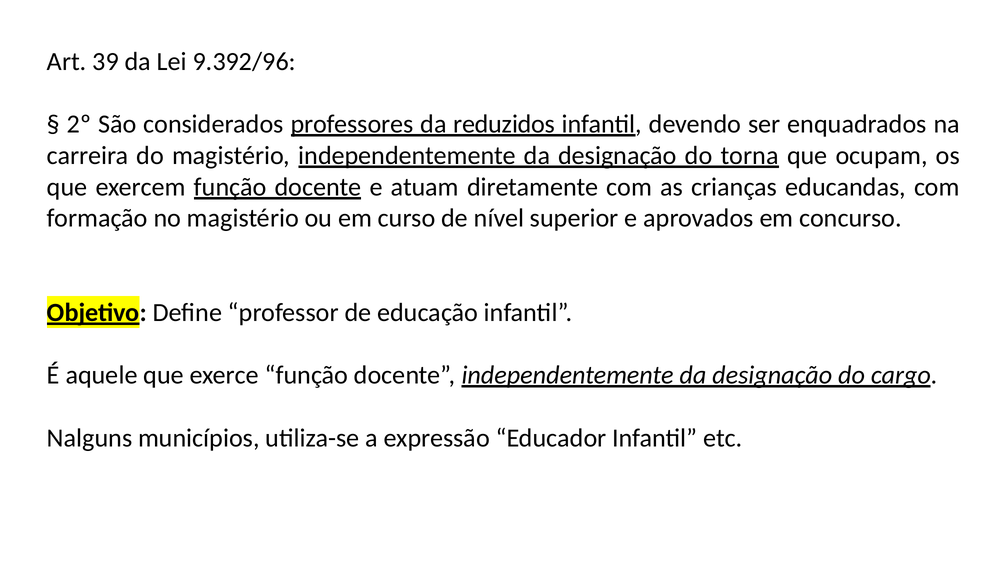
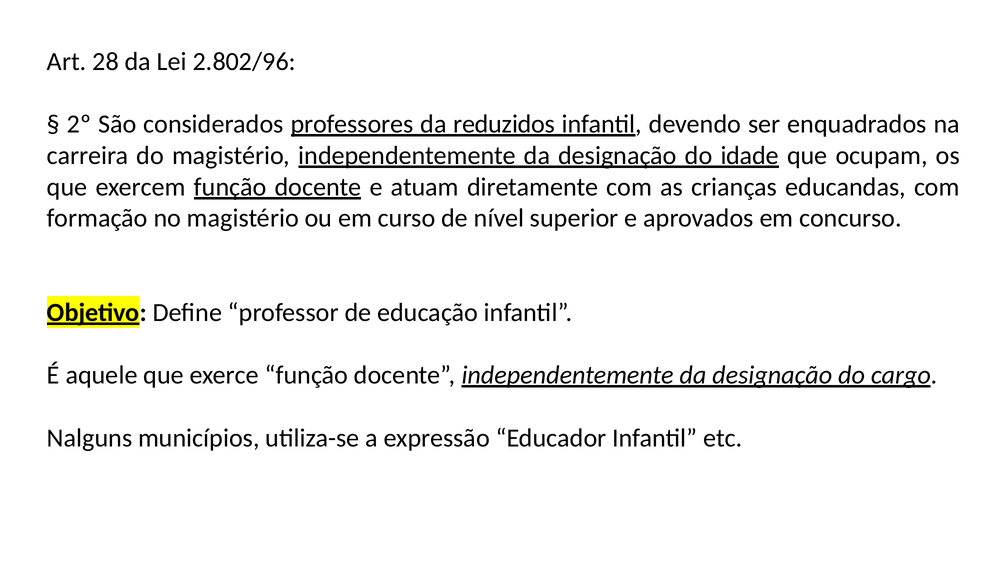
39: 39 -> 28 (106, 61)
9.392/96: 9.392/96 -> 2.802/96 (244, 61)
torna: torna -> idade (750, 156)
